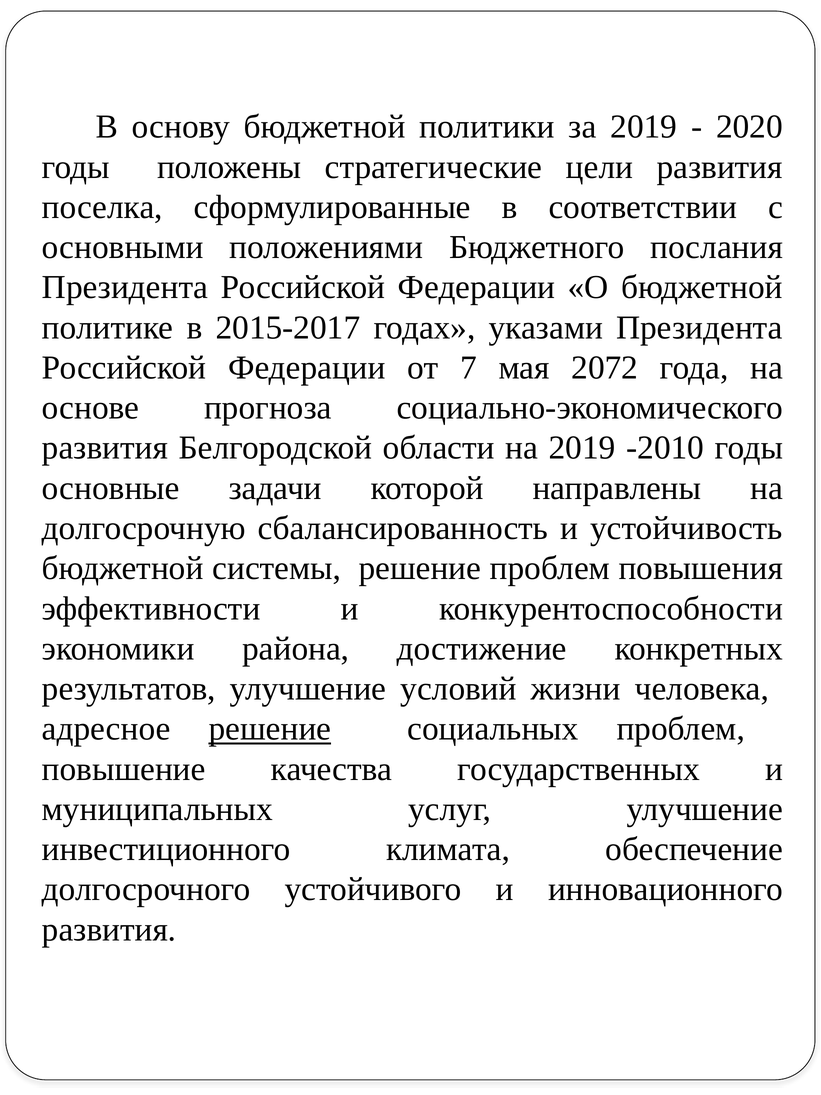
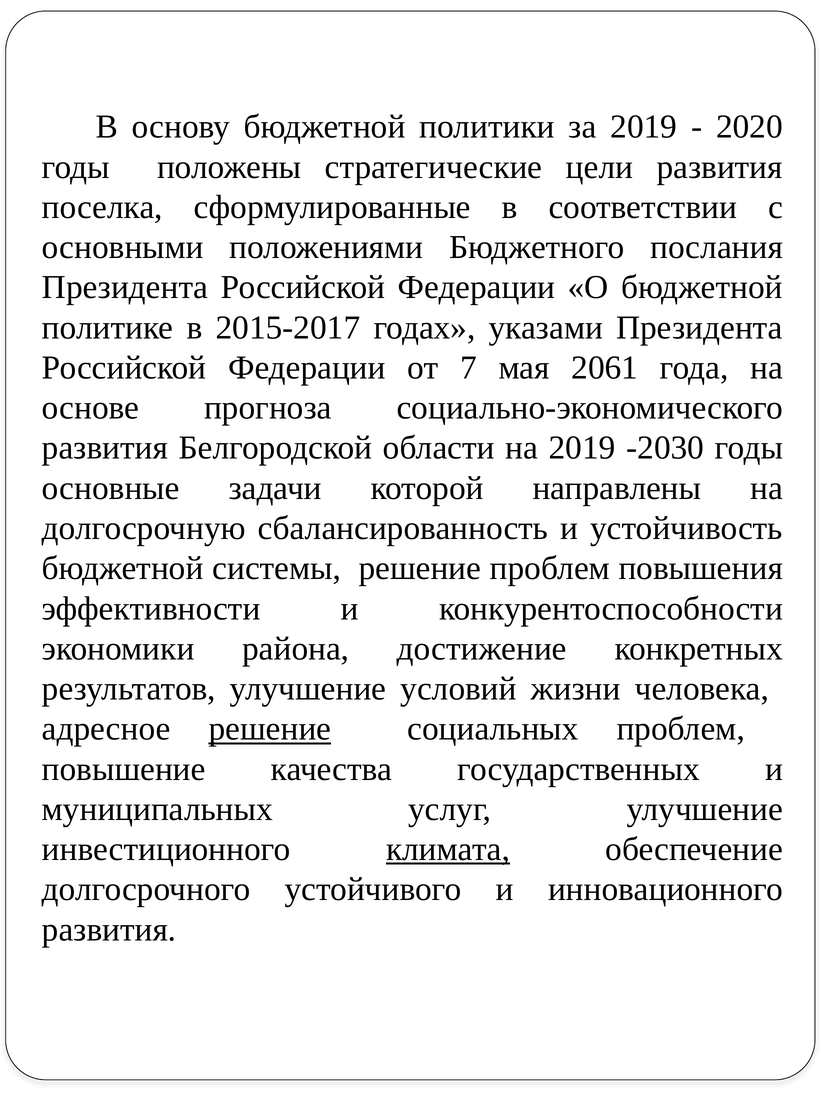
2072: 2072 -> 2061 (605, 368)
-2010: -2010 -> -2030 (665, 448)
климата underline: none -> present (448, 849)
